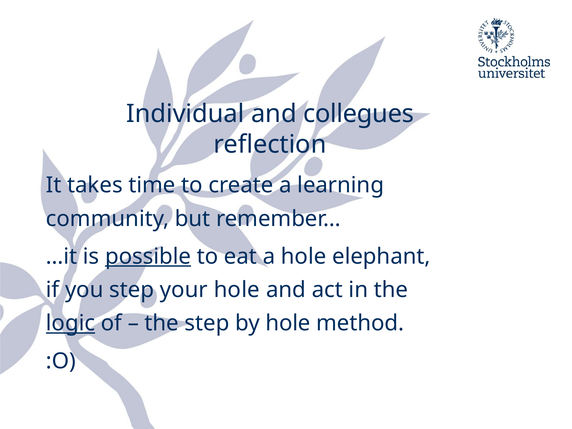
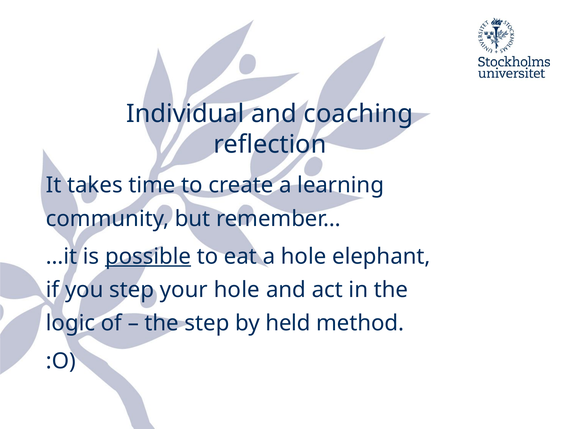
collegues: collegues -> coaching (358, 114)
logic underline: present -> none (71, 323)
by hole: hole -> held (288, 323)
